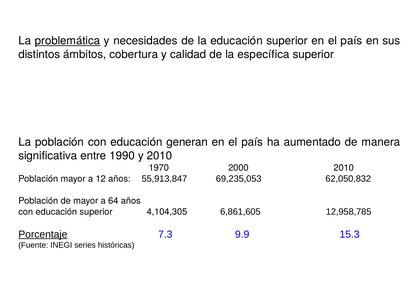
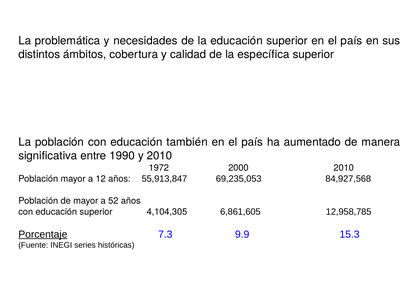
problemática underline: present -> none (68, 41)
generan: generan -> también (187, 142)
1970: 1970 -> 1972 (159, 168)
62,050,832: 62,050,832 -> 84,927,568 (348, 179)
64: 64 -> 52 (113, 201)
